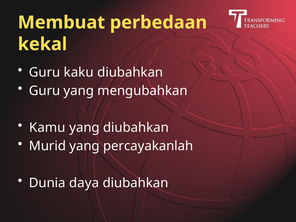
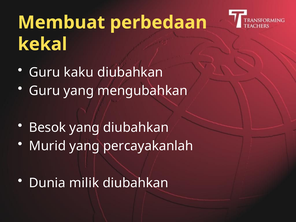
Kamu: Kamu -> Besok (47, 128)
daya: daya -> milik (84, 183)
